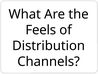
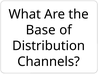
Feels: Feels -> Base (41, 30)
